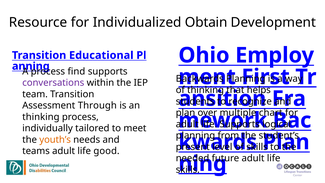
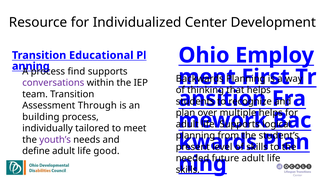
Obtain: Obtain -> Center (206, 22)
chart: chart -> helps (271, 113)
thinking: thinking -> building (41, 117)
youth’s colour: orange -> purple (55, 140)
teams: teams -> define (36, 151)
